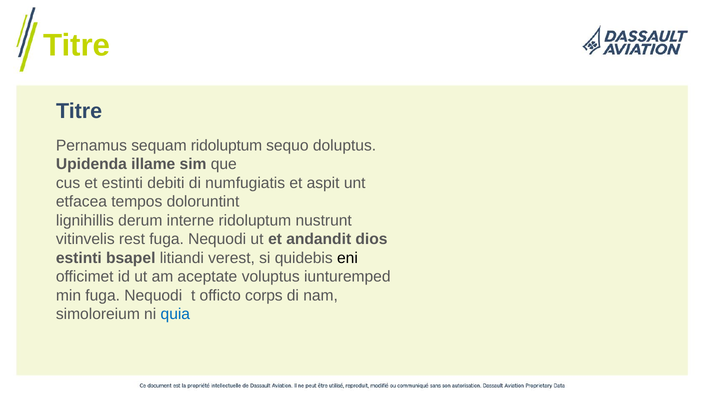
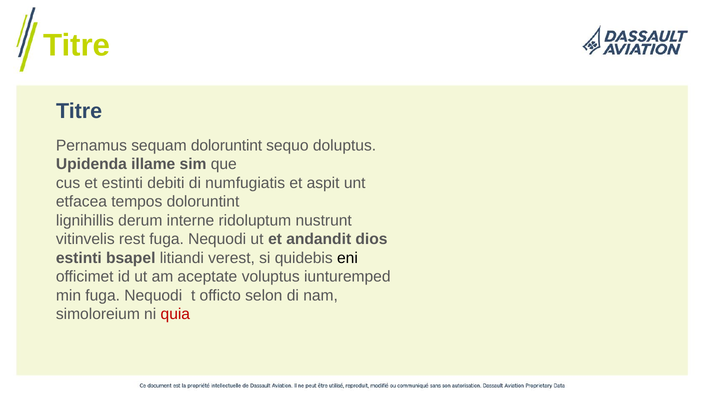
sequam ridoluptum: ridoluptum -> doloruntint (227, 145)
corps: corps -> selon (264, 295)
quia colour: blue -> red (175, 314)
